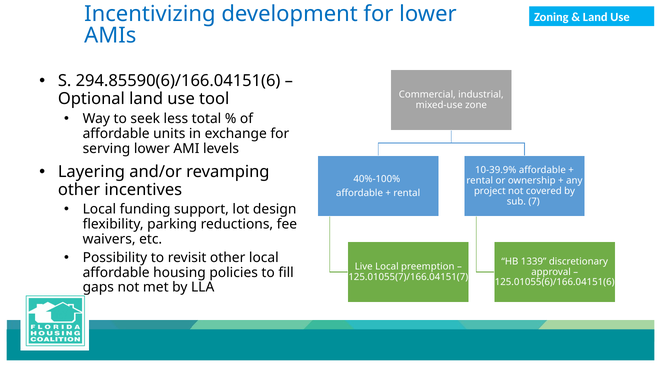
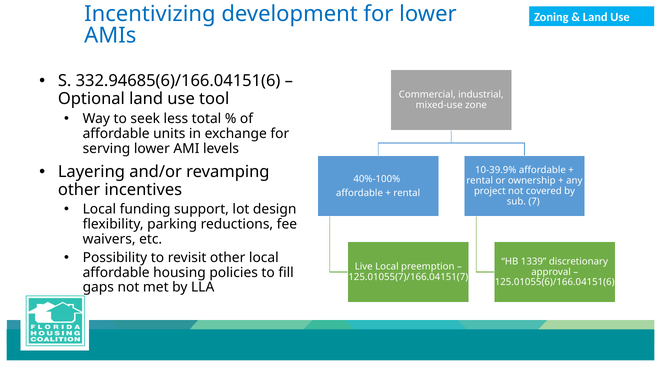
294.85590(6)/166.04151(6: 294.85590(6)/166.04151(6 -> 332.94685(6)/166.04151(6 (178, 81)
